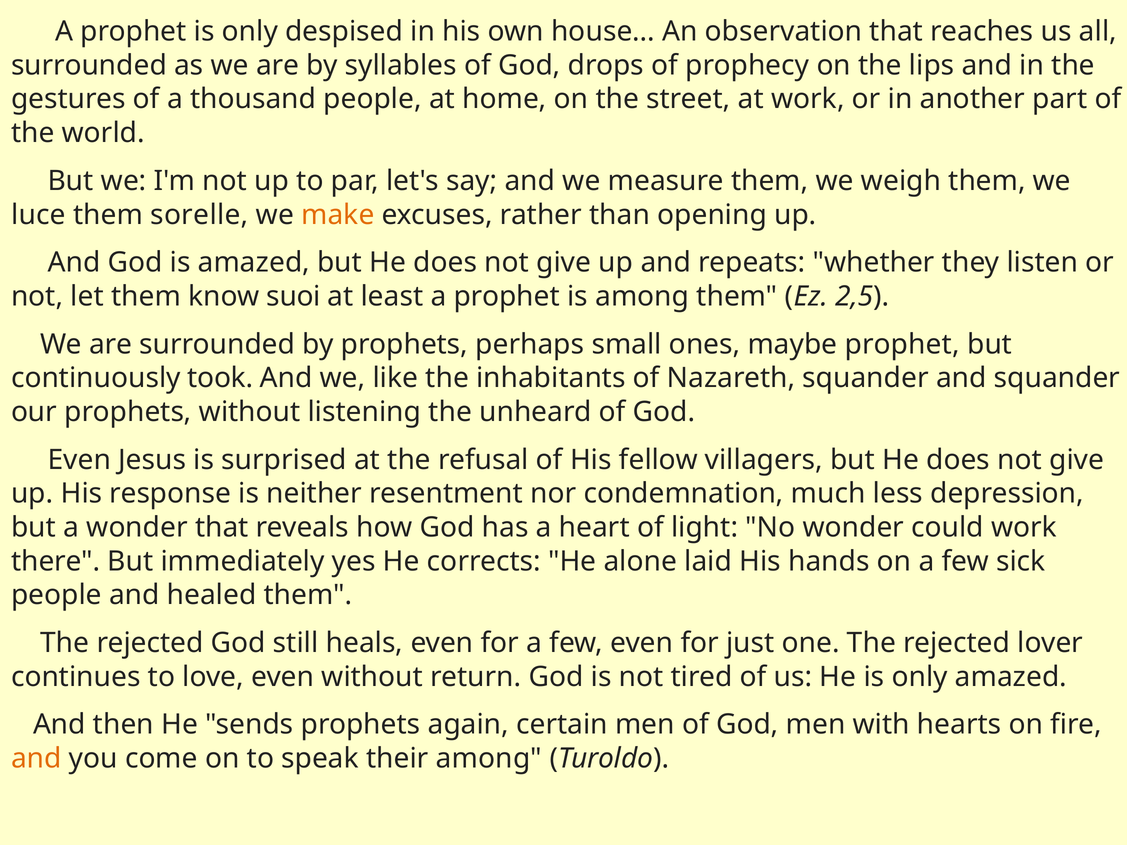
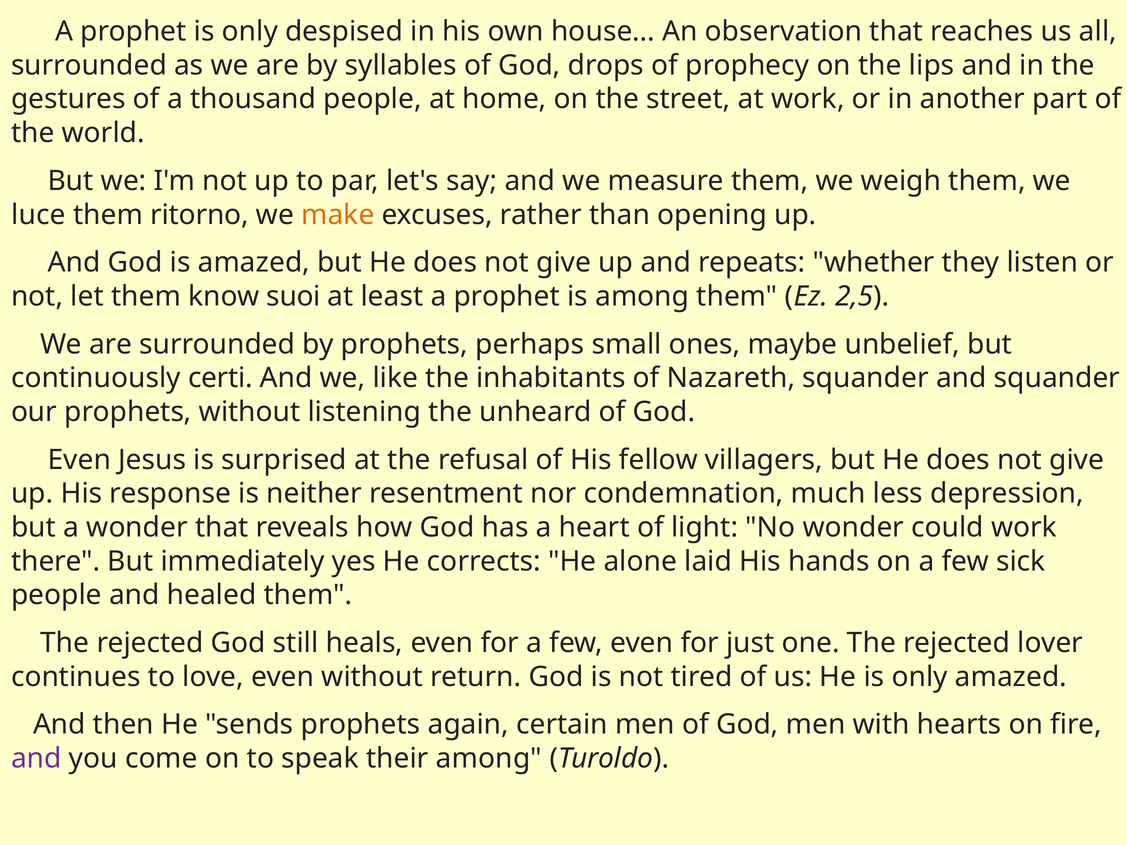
sorelle: sorelle -> ritorno (200, 215)
maybe prophet: prophet -> unbelief (902, 344)
took: took -> certi (220, 378)
and colour: orange -> purple (36, 759)
